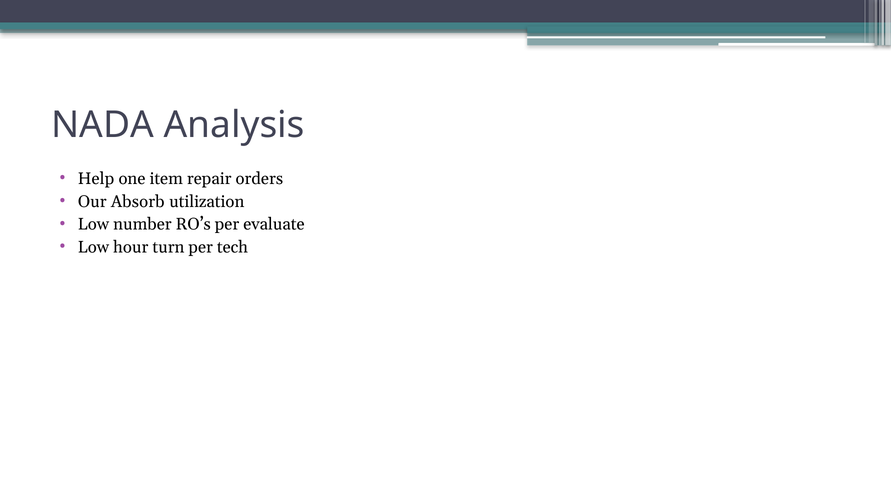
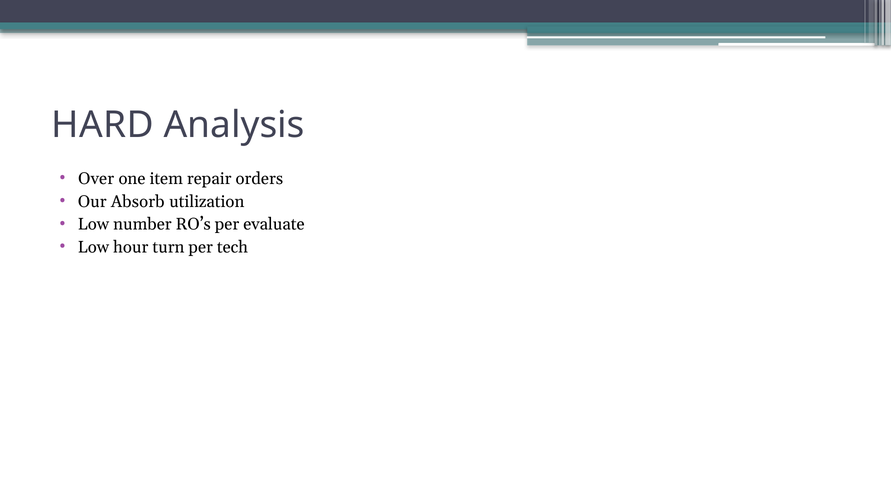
NADA: NADA -> HARD (102, 125)
Help: Help -> Over (96, 179)
